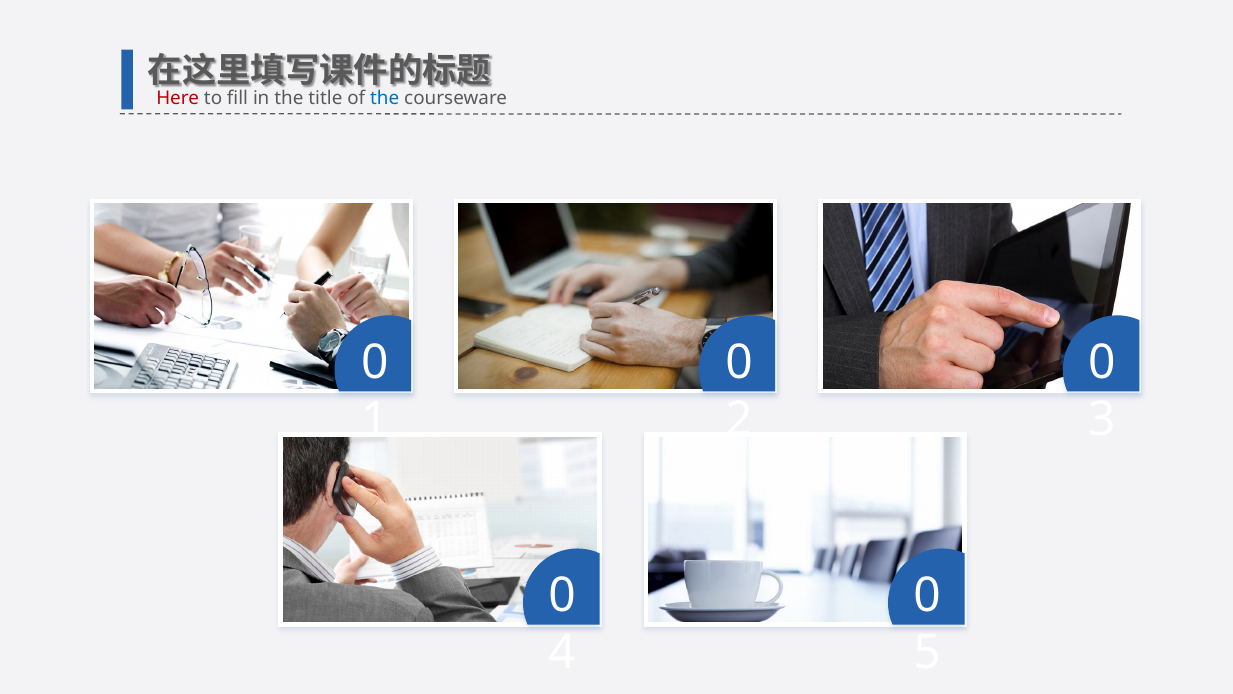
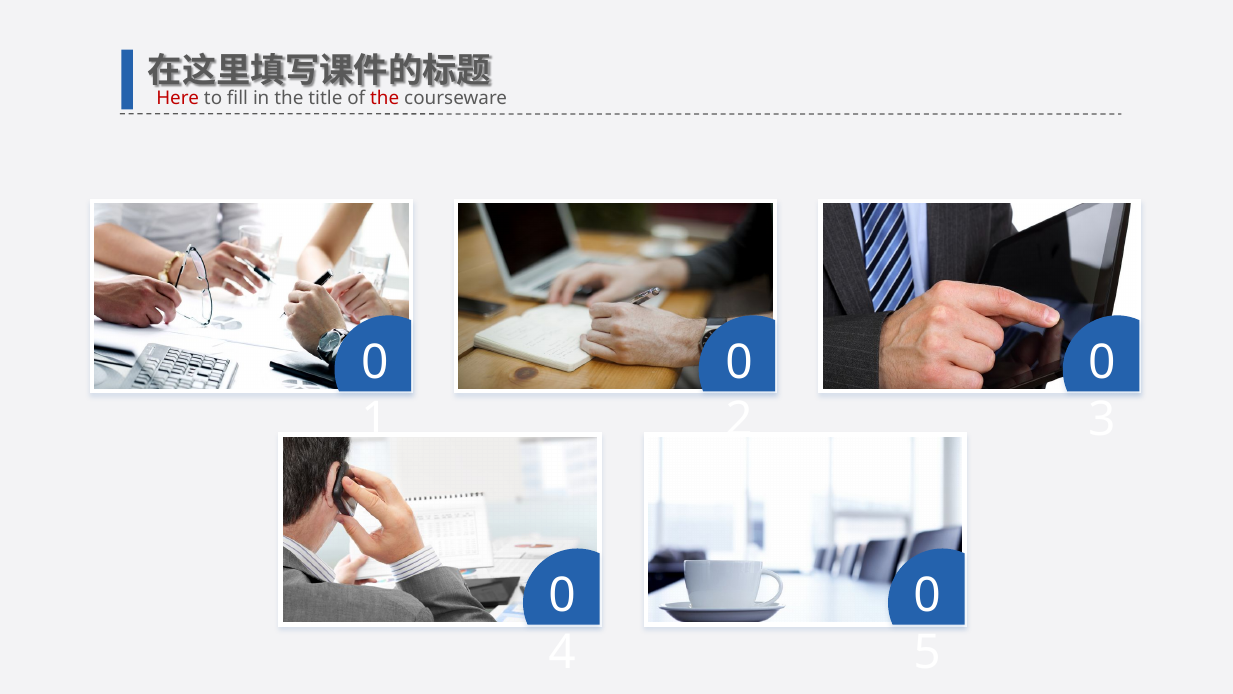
the colour: blue -> red (385, 98)
